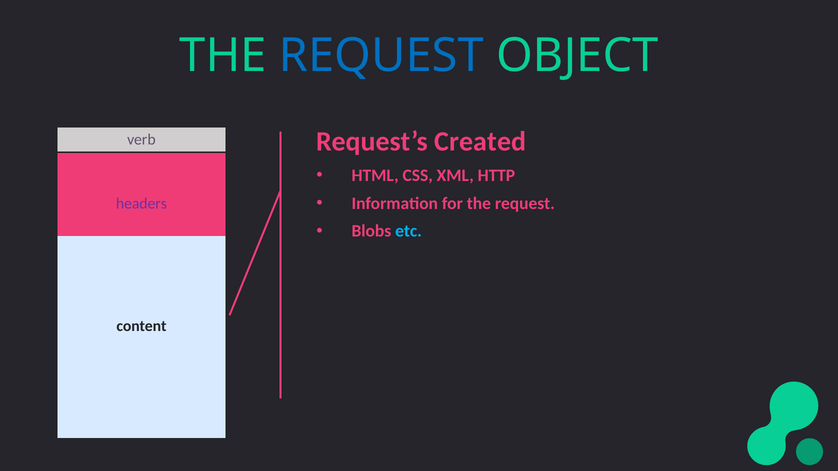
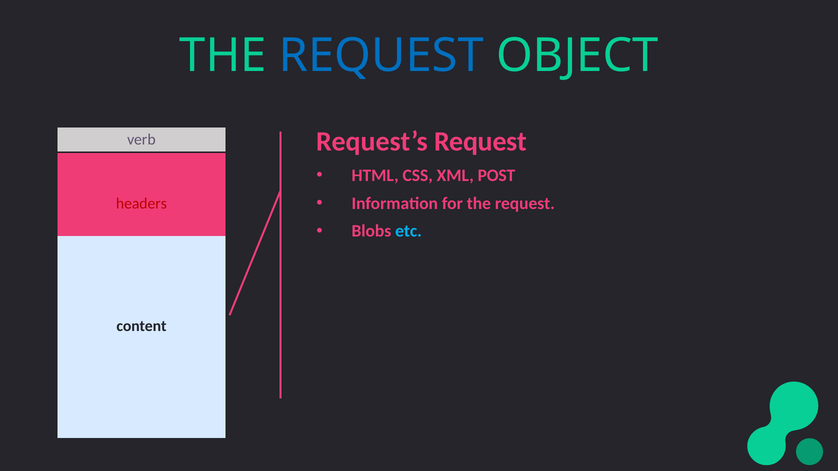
Request’s Created: Created -> Request (480, 142)
HTTP: HTTP -> POST (496, 175)
headers colour: purple -> red (141, 204)
